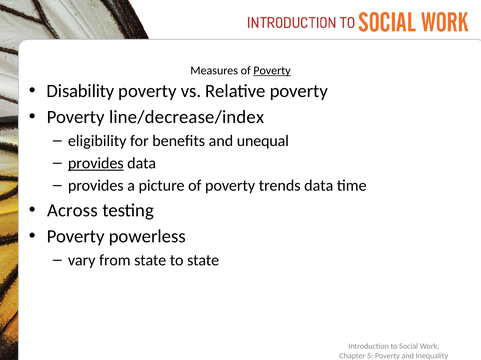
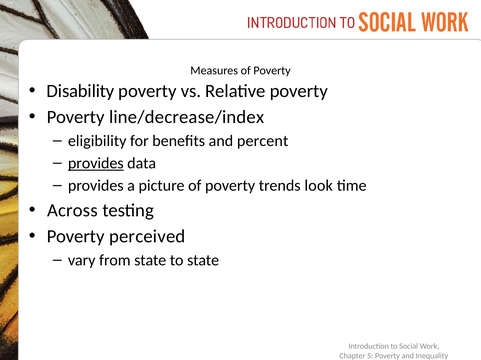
Poverty underline: present -> none (272, 71)
unequal: unequal -> percent (263, 141)
trends data: data -> look (319, 186)
powerless: powerless -> perceived (147, 237)
